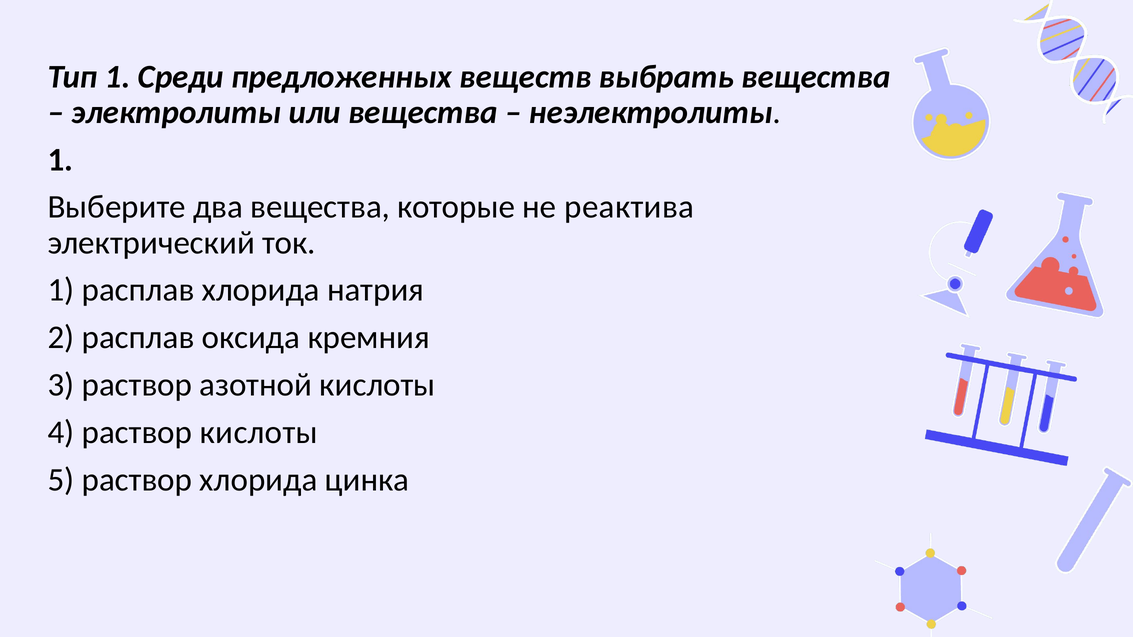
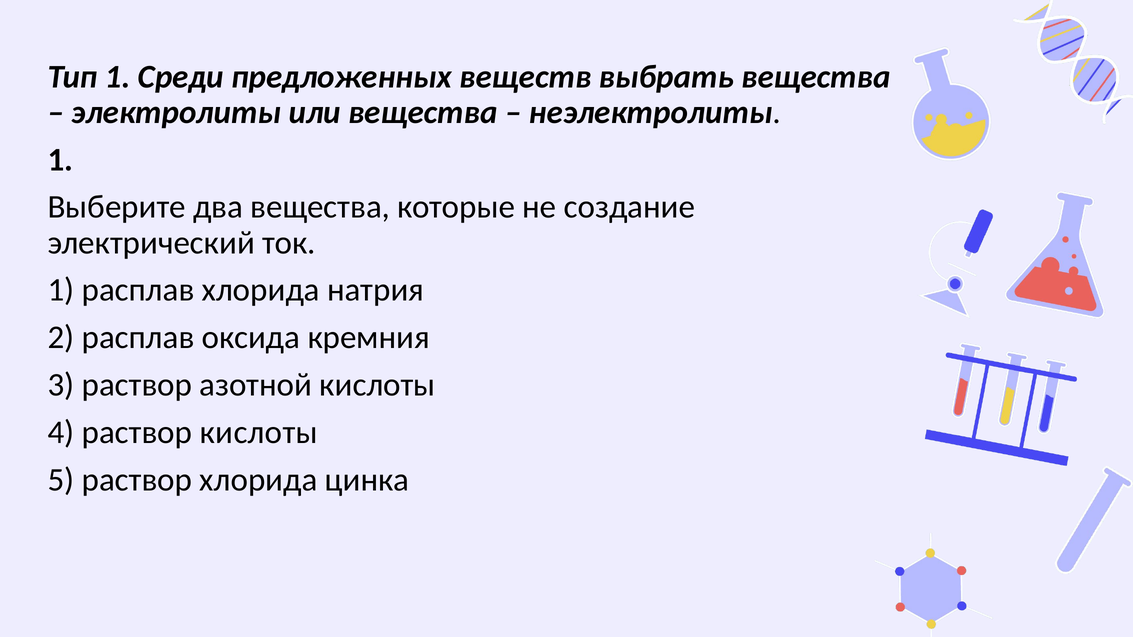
реактива: реактива -> создание (629, 207)
